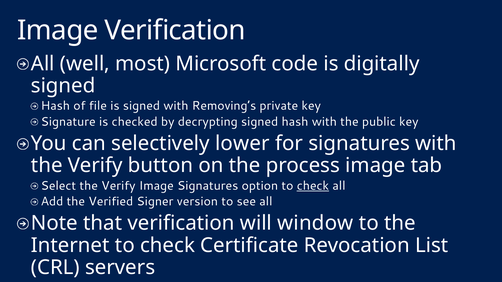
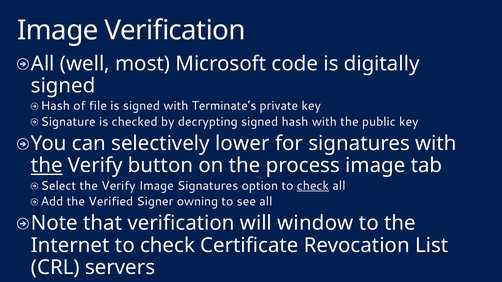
Removing’s: Removing’s -> Terminate’s (224, 106)
the underline: none -> present (47, 166)
version: version -> owning (197, 202)
